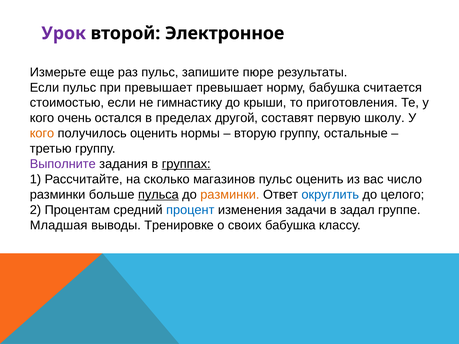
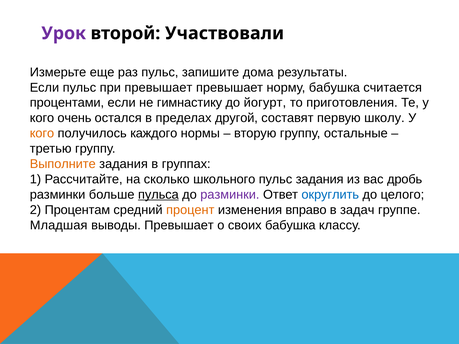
Электронное: Электронное -> Участвовали (224, 33)
пюре: пюре -> дома (258, 72)
стоимостью: стоимостью -> процентами (67, 103)
крыши: крыши -> йогурт (265, 103)
получилось оценить: оценить -> каждого (154, 133)
Выполните colour: purple -> orange (63, 164)
группах underline: present -> none (186, 164)
магазинов: магазинов -> школьного (224, 179)
пульс оценить: оценить -> задания (320, 179)
число: число -> дробь (405, 179)
разминки colour: orange -> purple (230, 195)
процент colour: blue -> orange (190, 210)
задачи: задачи -> вправо (306, 210)
задал: задал -> задач (357, 210)
выводы Тренировке: Тренировке -> Превышает (179, 225)
